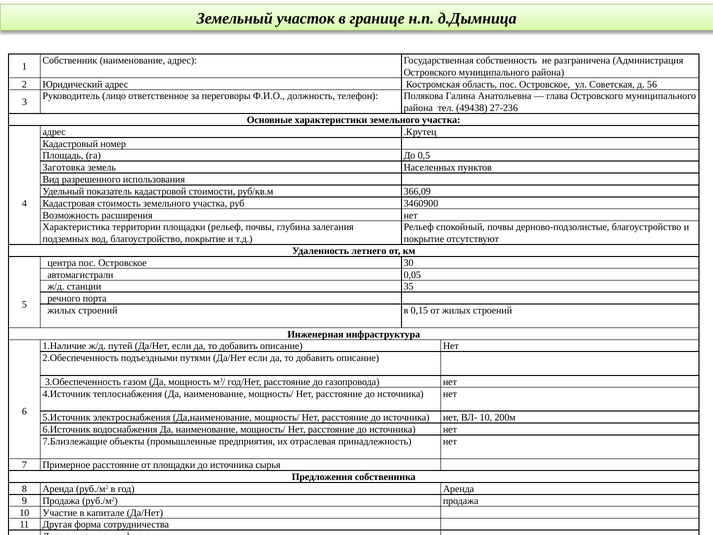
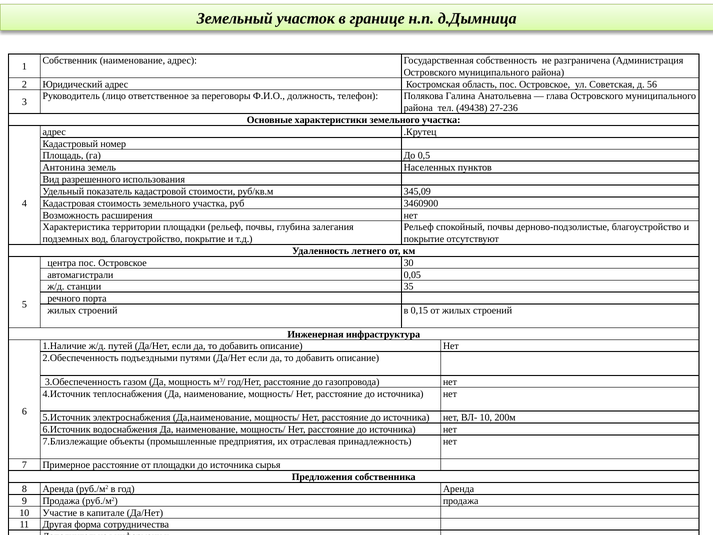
Заготовка: Заготовка -> Антонина (64, 168)
366,09: 366,09 -> 345,09 (417, 191)
